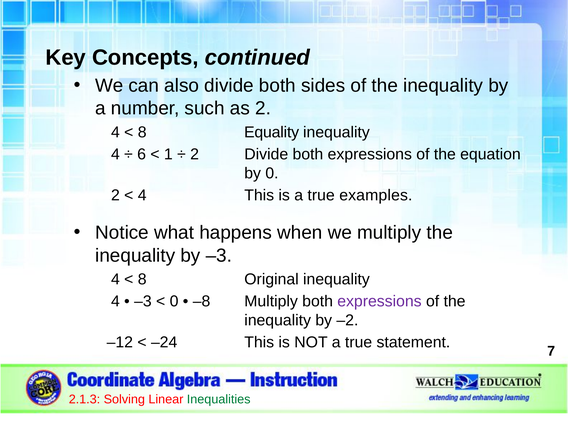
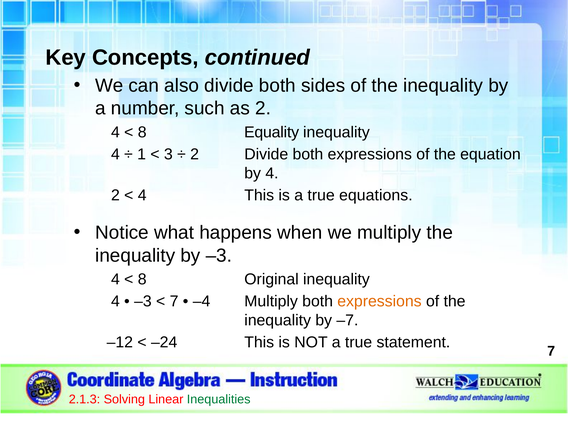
6: 6 -> 1 (142, 154)
1: 1 -> 3 (168, 154)
by 0: 0 -> 4 (272, 173)
examples: examples -> equations (376, 195)
0: 0 -> 7 (174, 301)
–8: –8 -> –4 (202, 301)
expressions colour: purple -> orange (379, 301)
–2: –2 -> –7 (347, 320)
